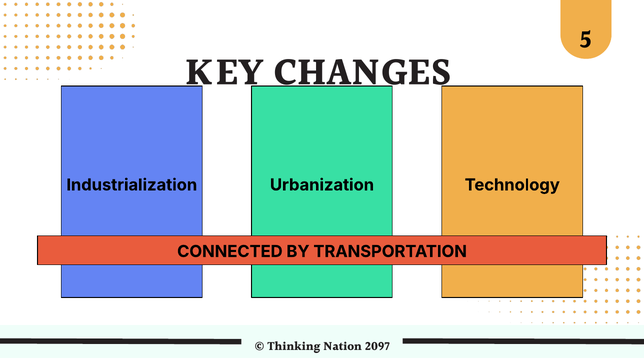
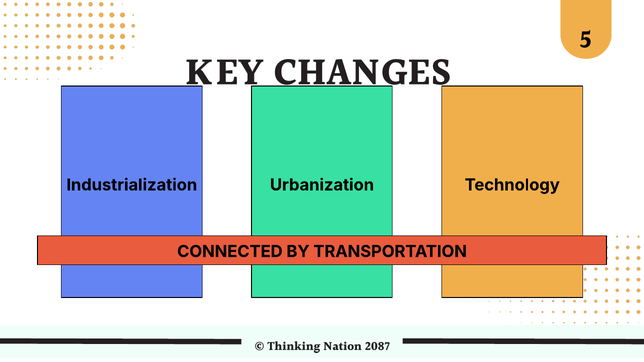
2097: 2097 -> 2087 (377, 347)
